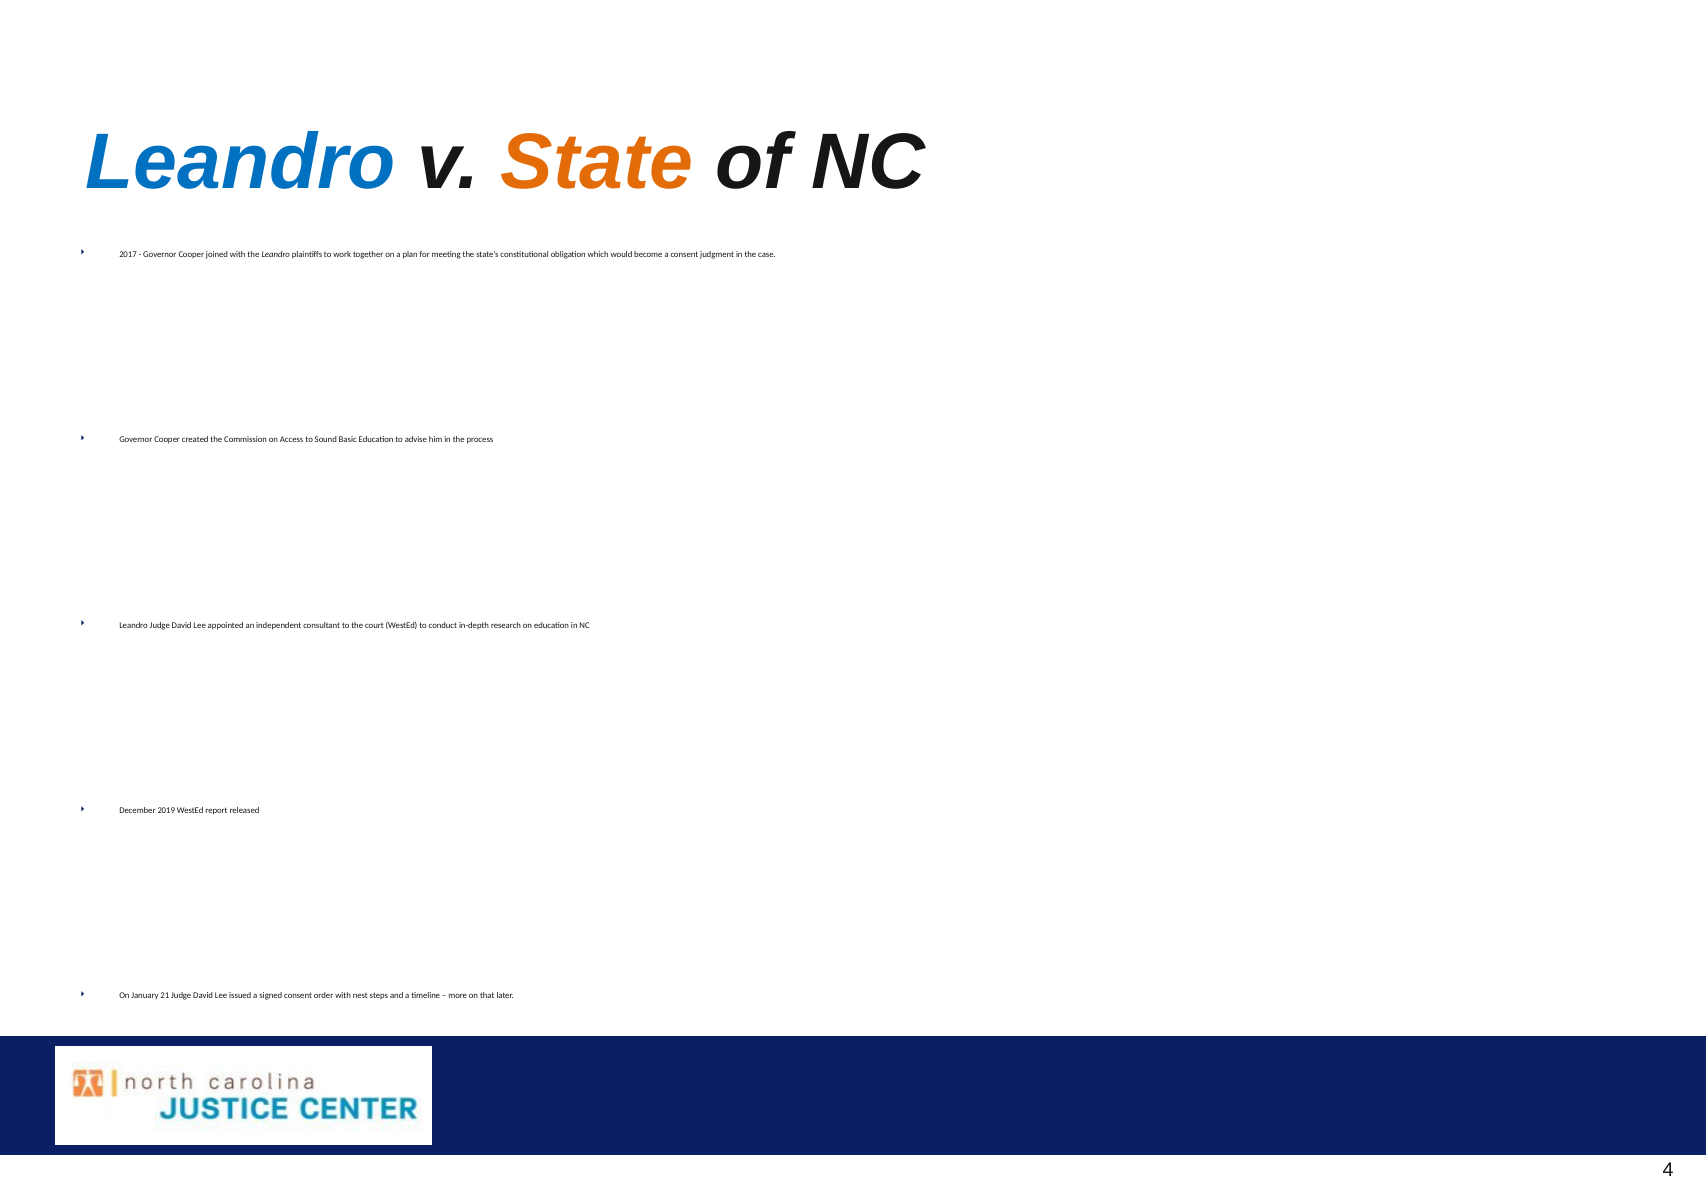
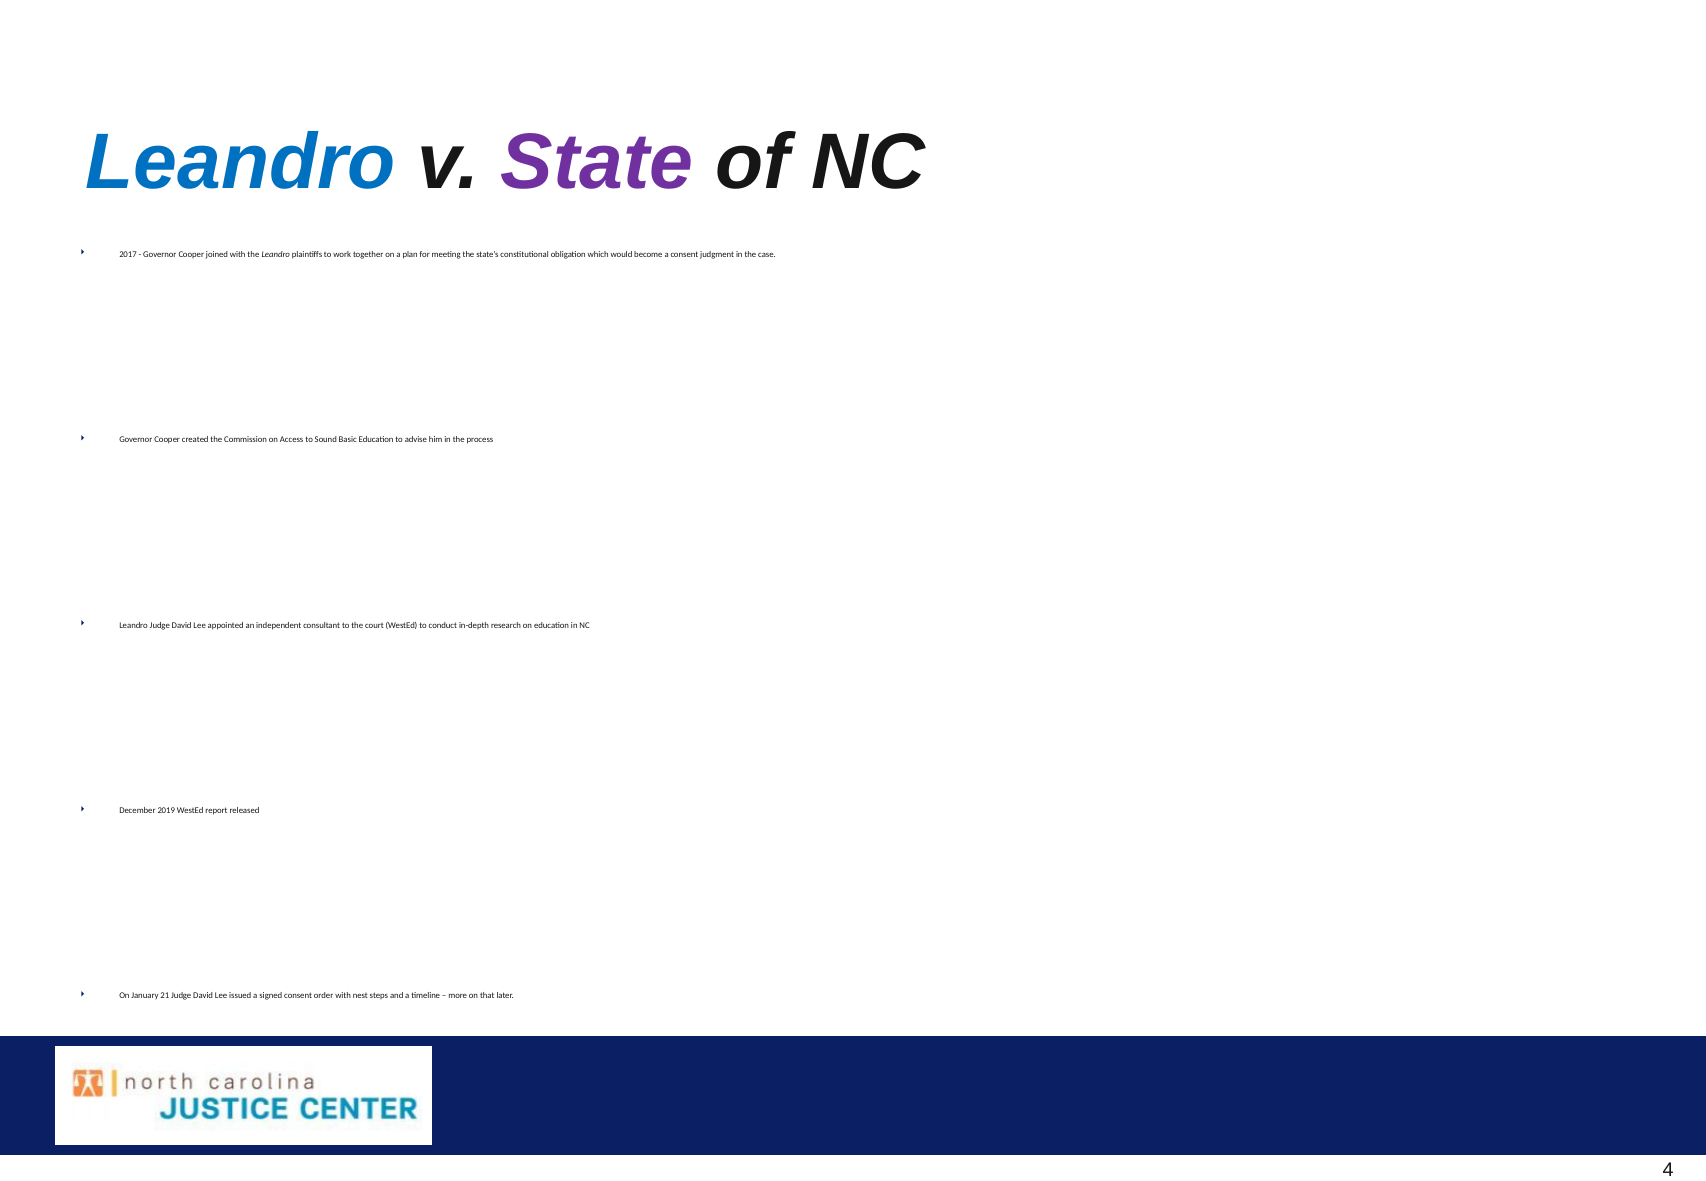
State colour: orange -> purple (597, 163)
